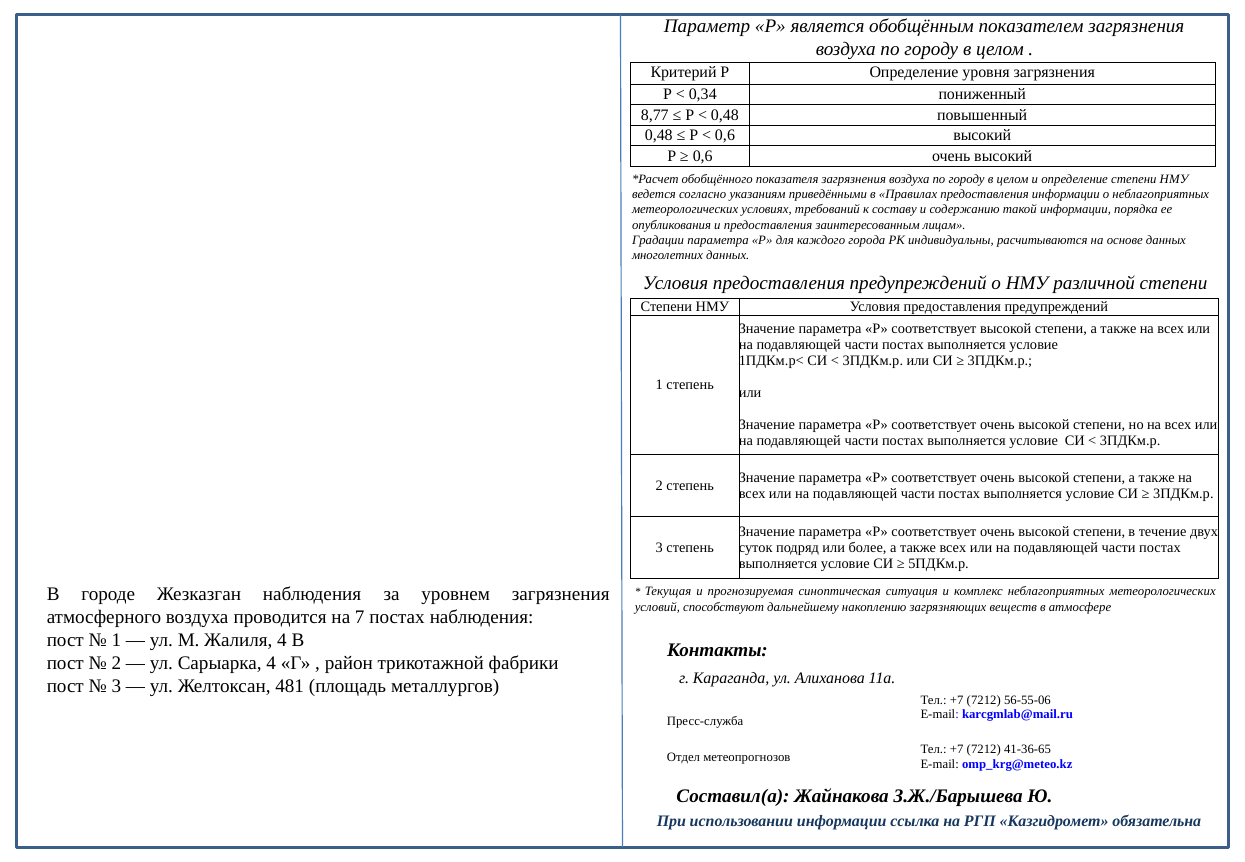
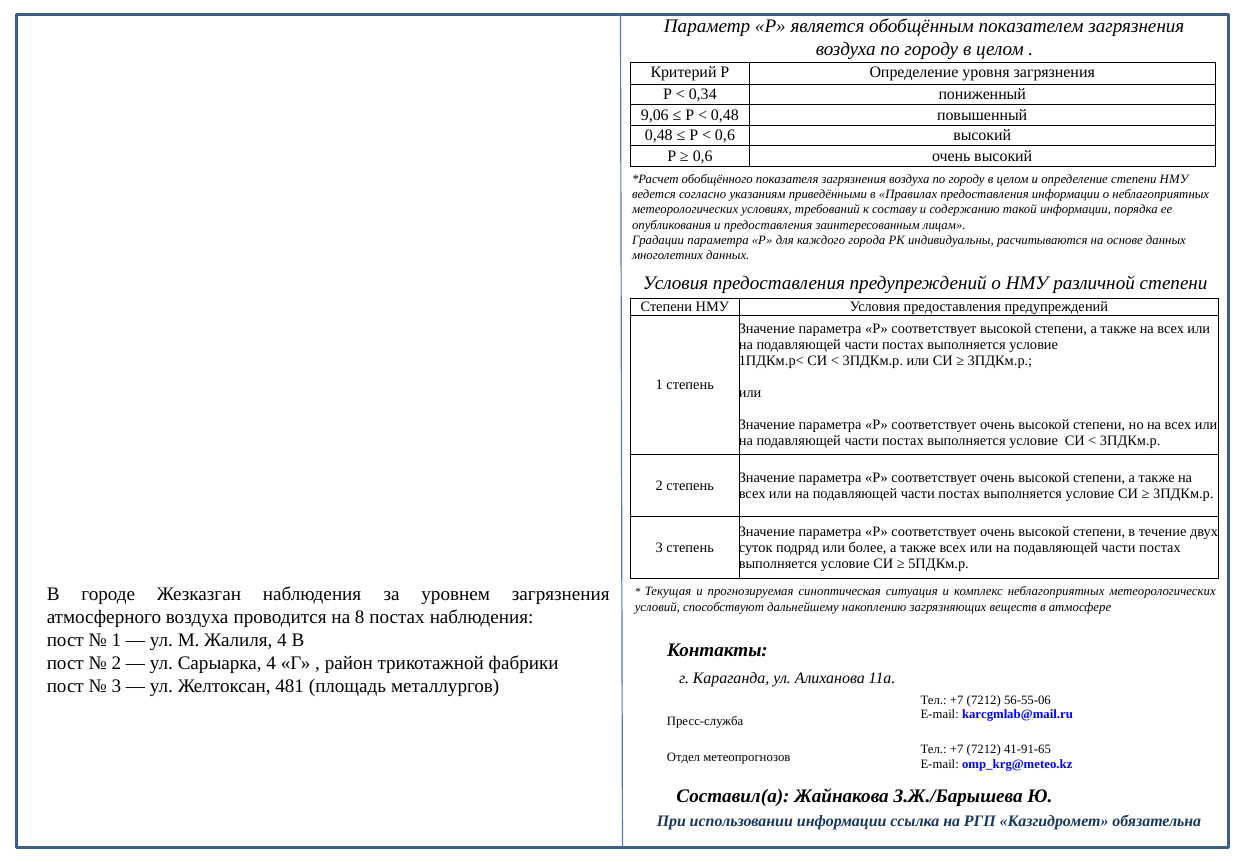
8,77: 8,77 -> 9,06 (655, 115)
7: 7 -> 8 (360, 617)
41-36-65: 41-36-65 -> 41-91-65 (1028, 750)
